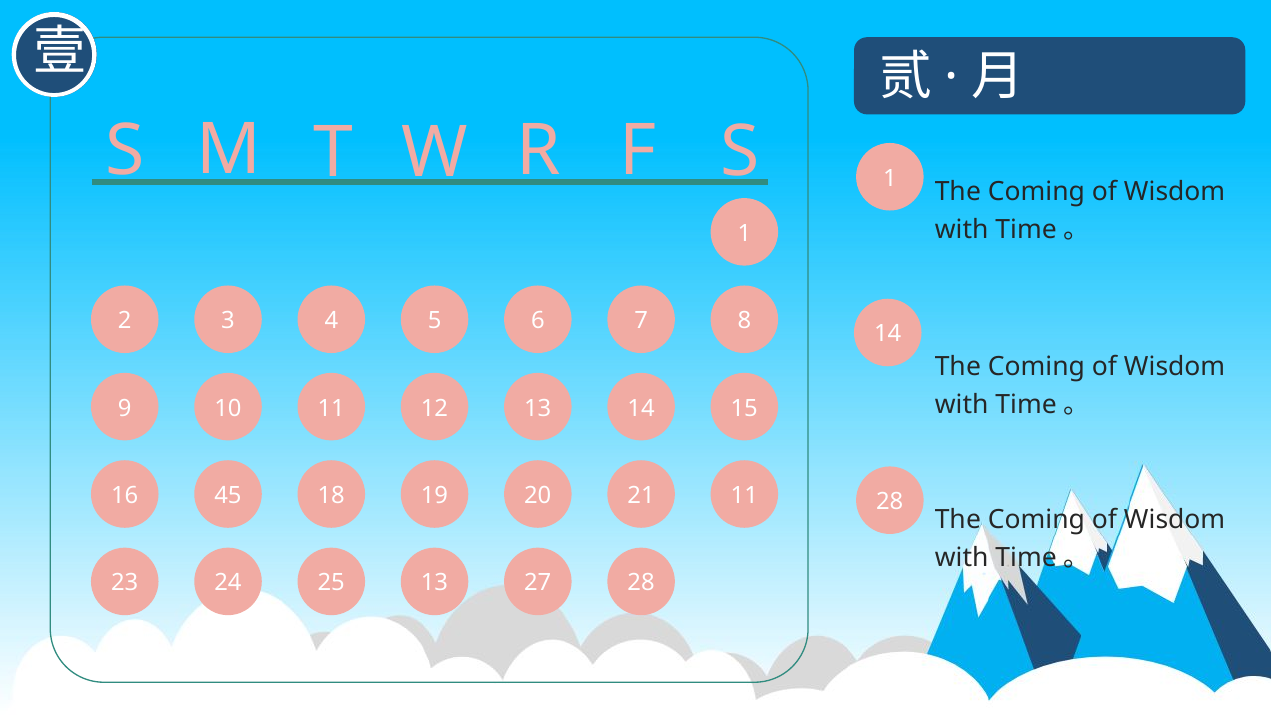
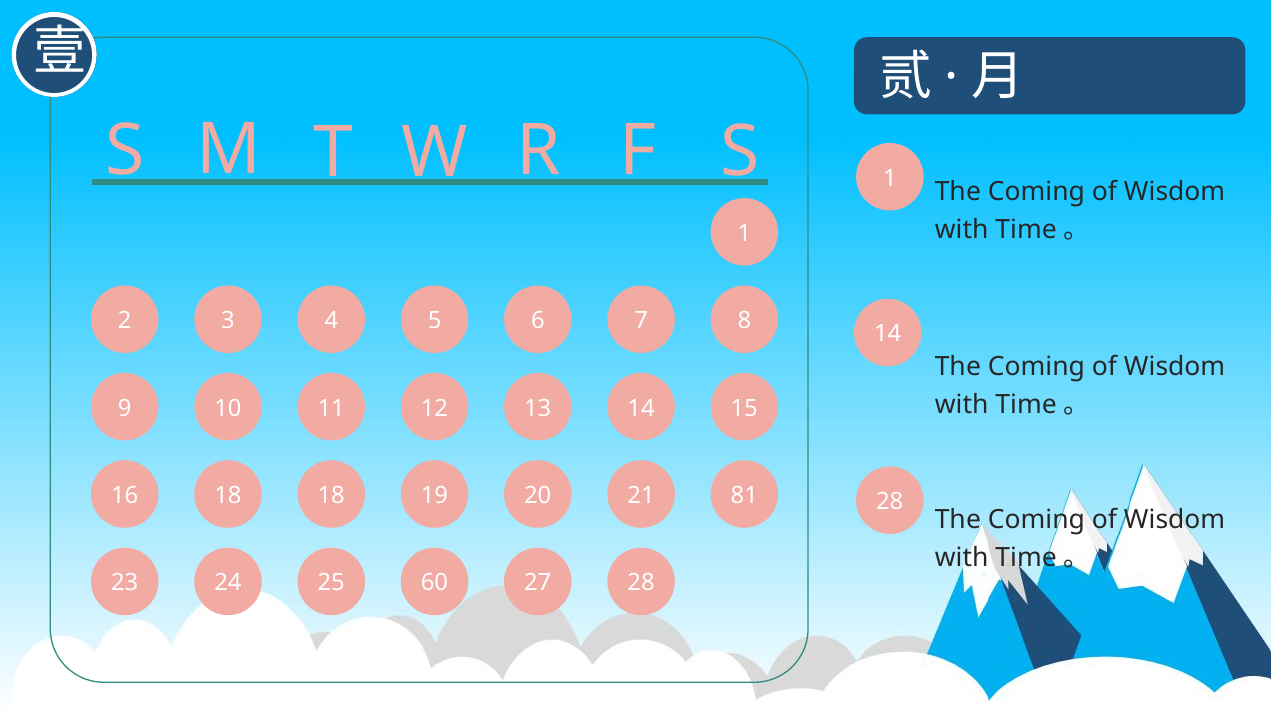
16 45: 45 -> 18 (228, 496)
21 11: 11 -> 81 (744, 496)
25 13: 13 -> 60 (435, 583)
